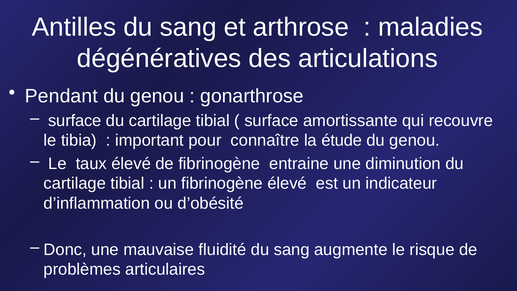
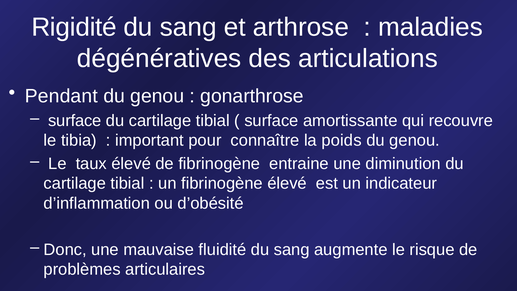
Antilles: Antilles -> Rigidité (74, 27)
étude: étude -> poids (342, 140)
